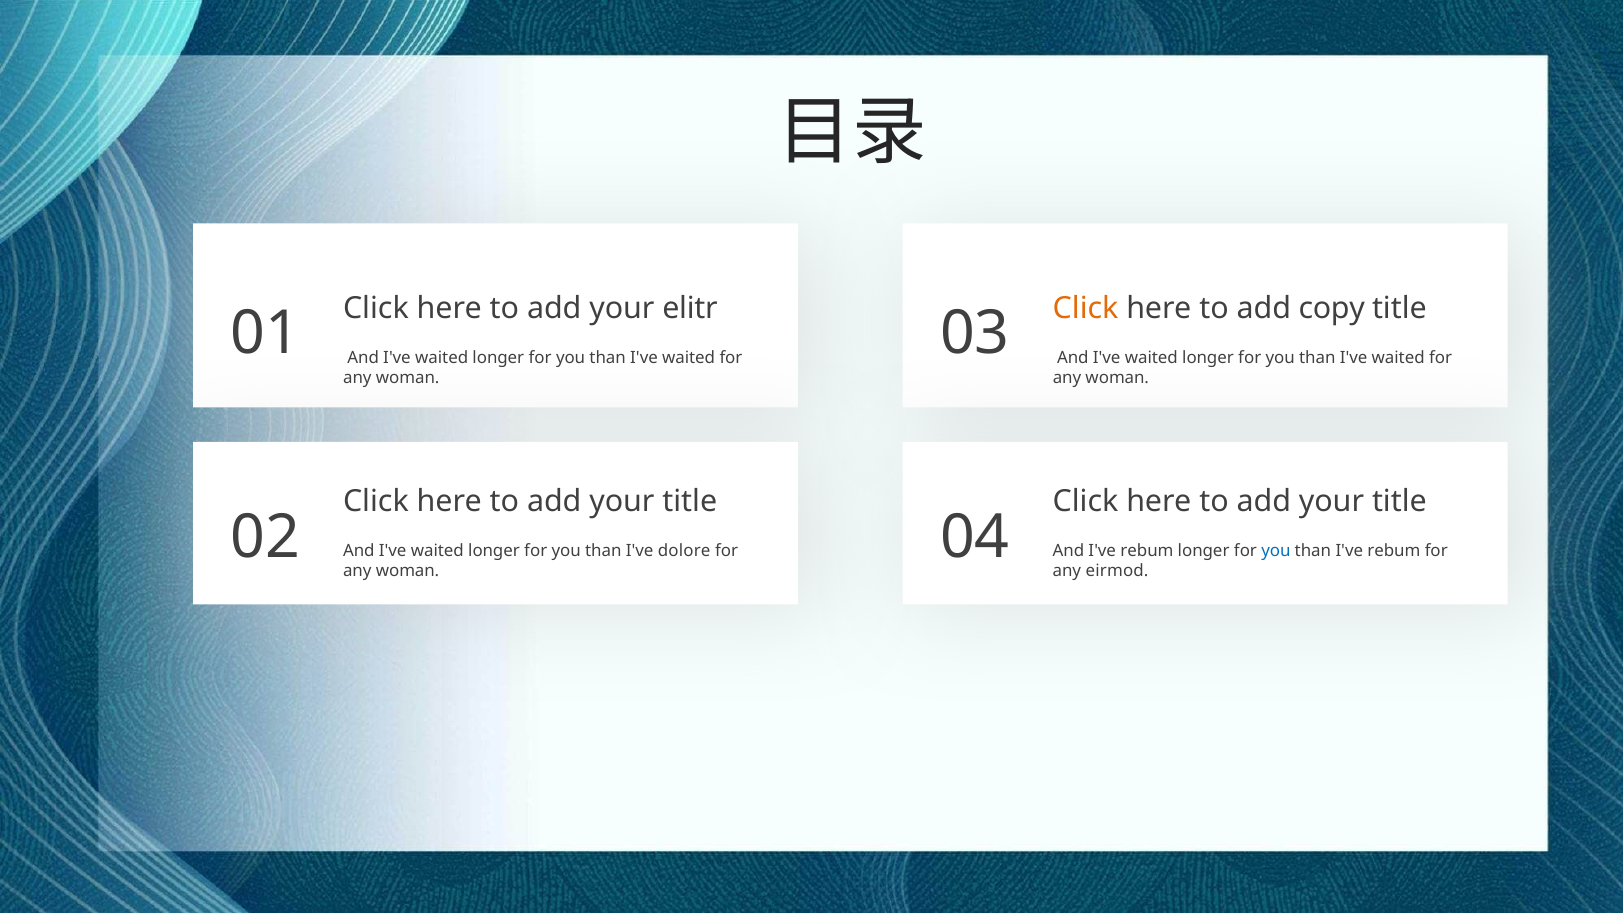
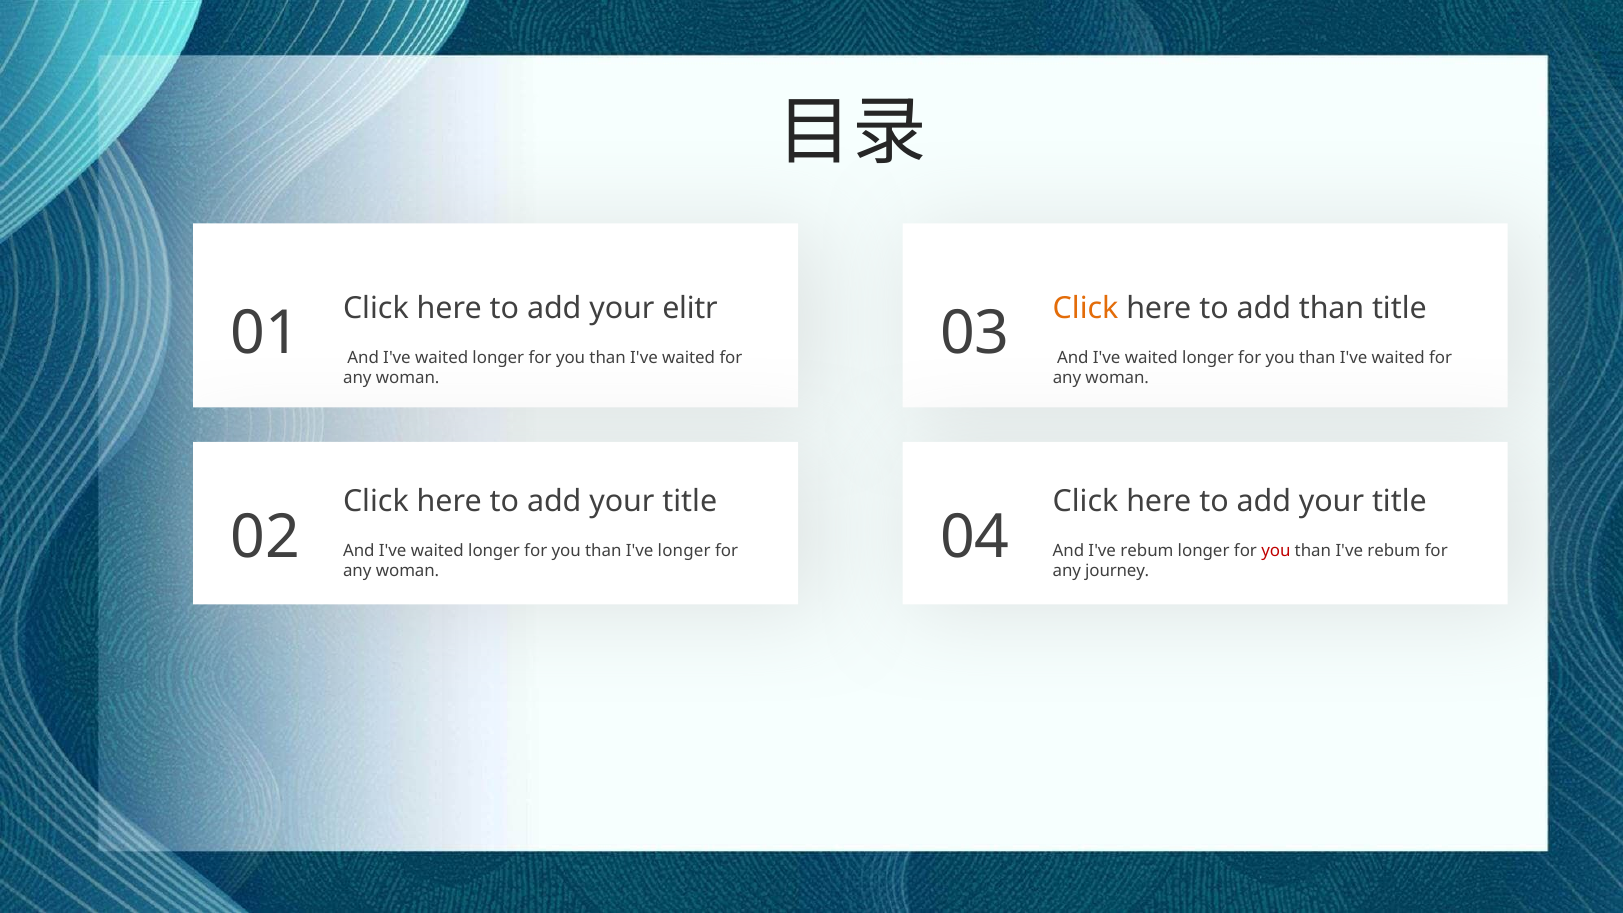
add copy: copy -> than (1332, 308)
I've dolore: dolore -> longer (684, 551)
you colour: blue -> red (1276, 551)
eirmod: eirmod -> journey (1117, 571)
